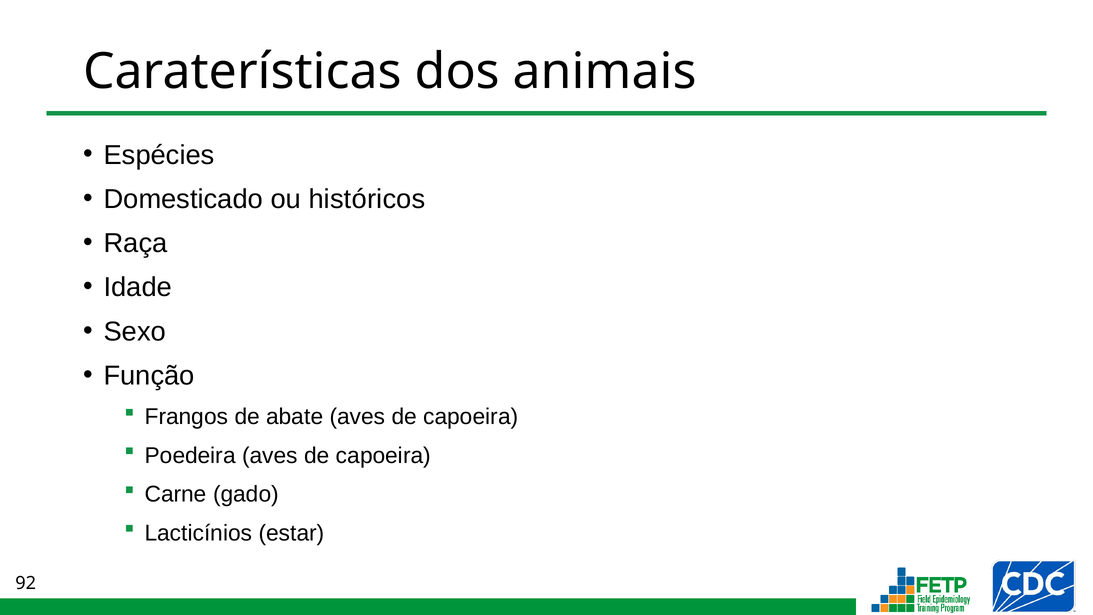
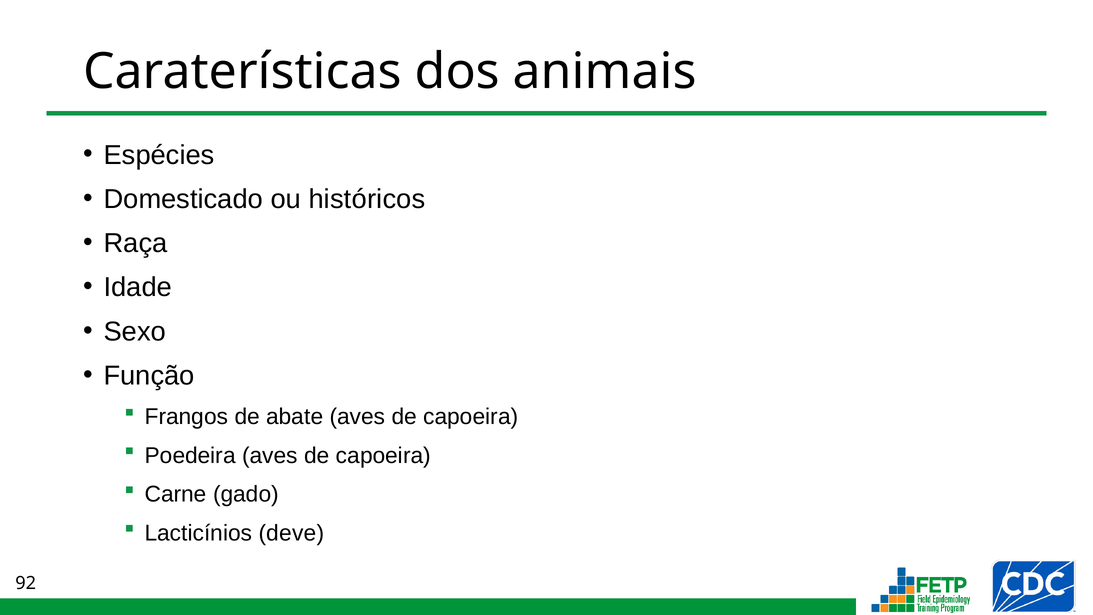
estar: estar -> deve (291, 533)
